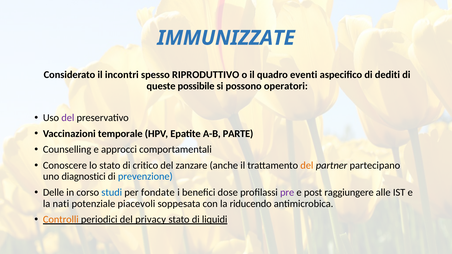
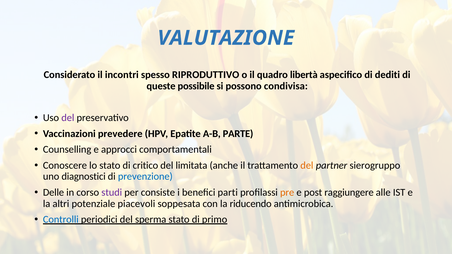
IMMUNIZZATE: IMMUNIZZATE -> VALUTAZIONE (226, 38)
eventi: eventi -> libertà (304, 75)
operatori: operatori -> condivisa (286, 86)
temporale: temporale -> prevedere (120, 134)
zanzare: zanzare -> limitata (192, 166)
partecipano: partecipano -> sierogruppo (375, 166)
studi colour: blue -> purple (112, 193)
fondate: fondate -> consiste (158, 193)
dose: dose -> parti (228, 193)
pre colour: purple -> orange (287, 193)
nati: nati -> altri (61, 204)
Controlli colour: orange -> blue (61, 220)
privacy: privacy -> sperma (151, 220)
liquidi: liquidi -> primo (215, 220)
